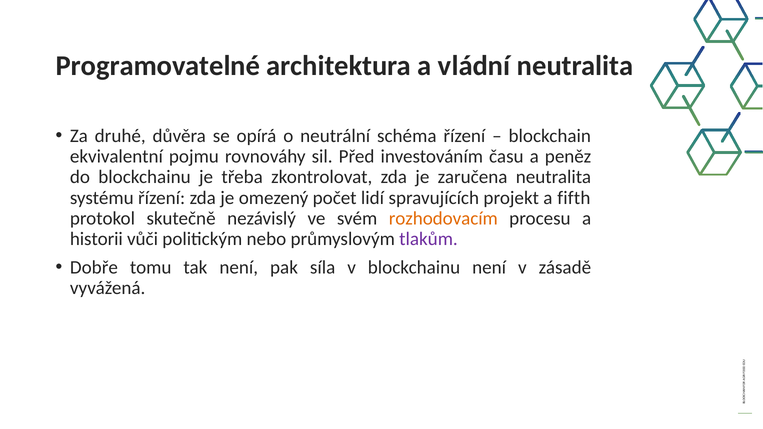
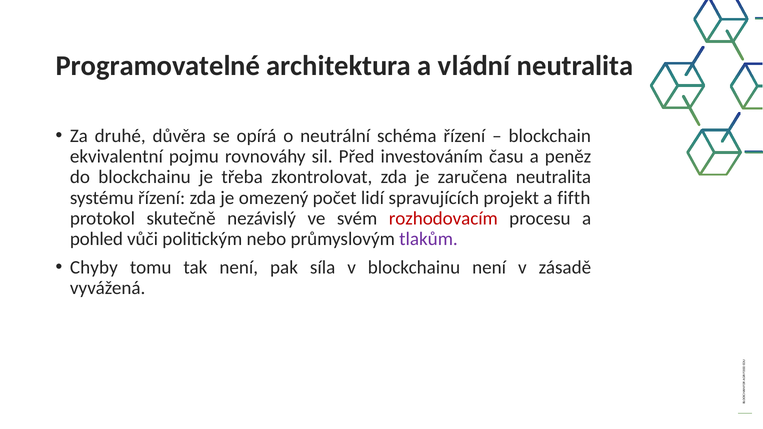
rozhodovacím colour: orange -> red (443, 218)
historii: historii -> pohled (96, 239)
Dobře: Dobře -> Chyby (94, 268)
